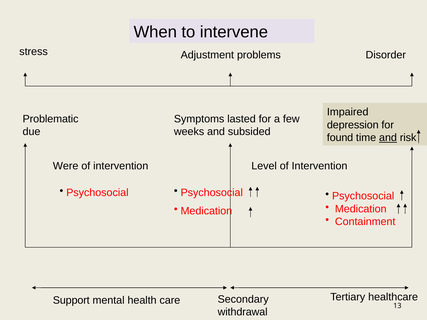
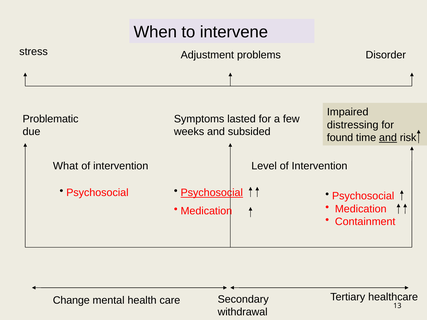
depression: depression -> distressing (353, 125)
Were: Were -> What (66, 166)
Psychosocial underline: none -> present (212, 193)
Support: Support -> Change (71, 301)
